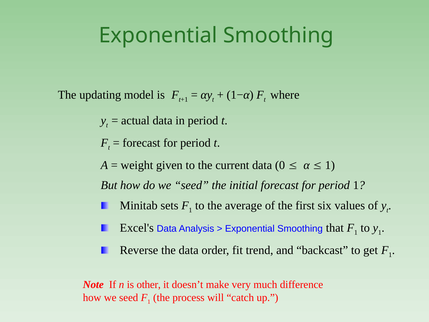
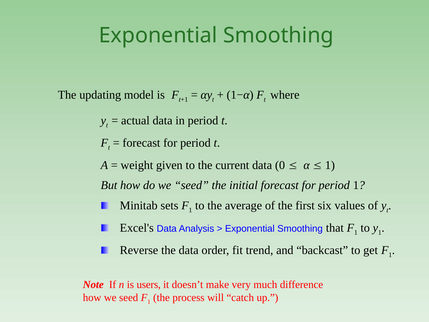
other: other -> users (149, 285)
